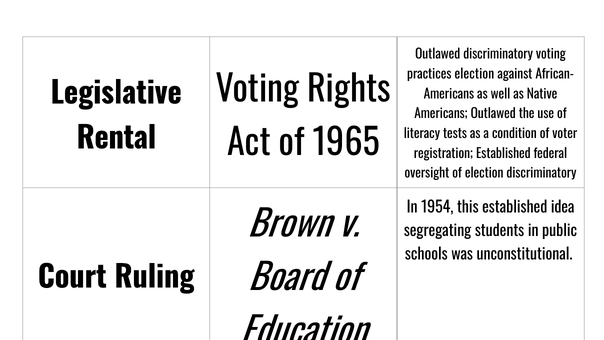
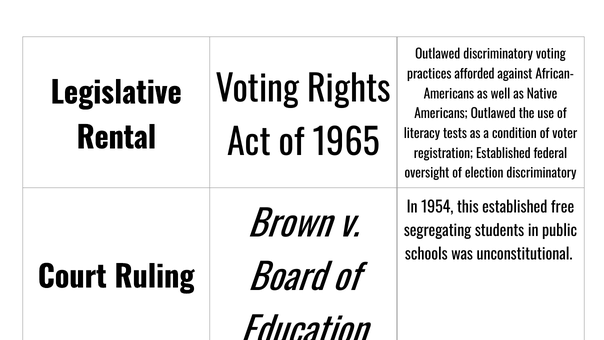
practices election: election -> afforded (474, 74)
idea: idea -> free (563, 207)
